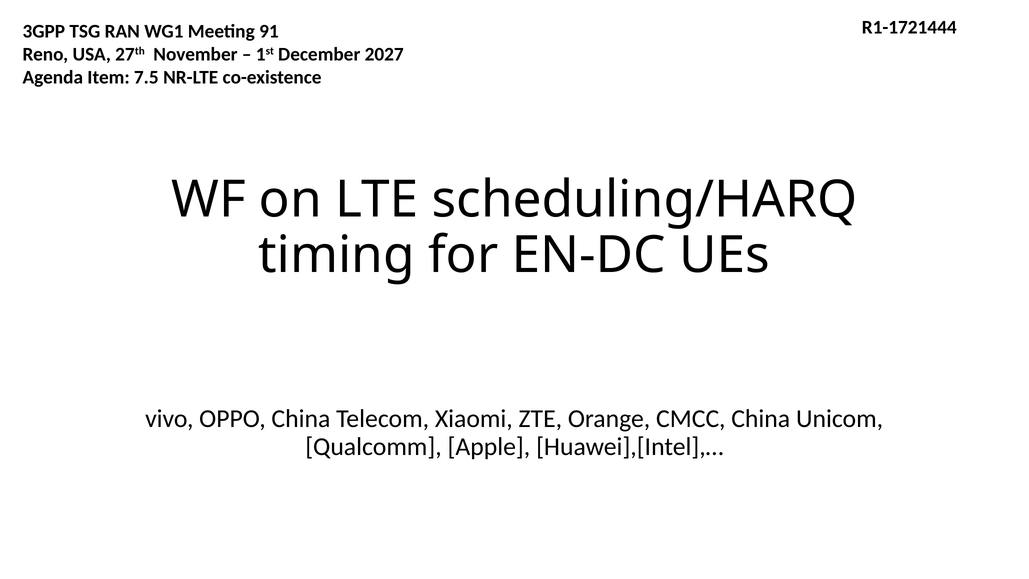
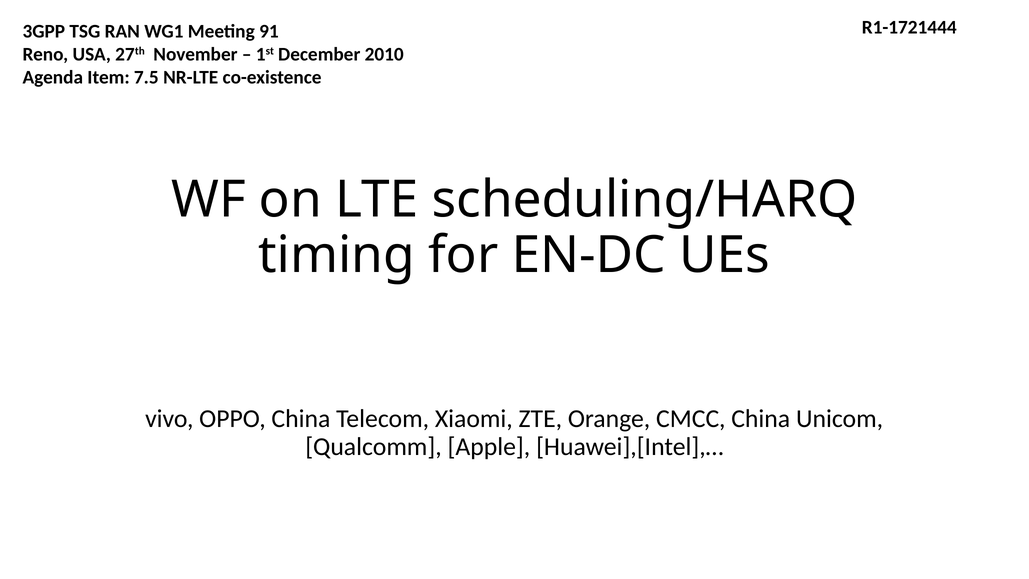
2027: 2027 -> 2010 (384, 54)
